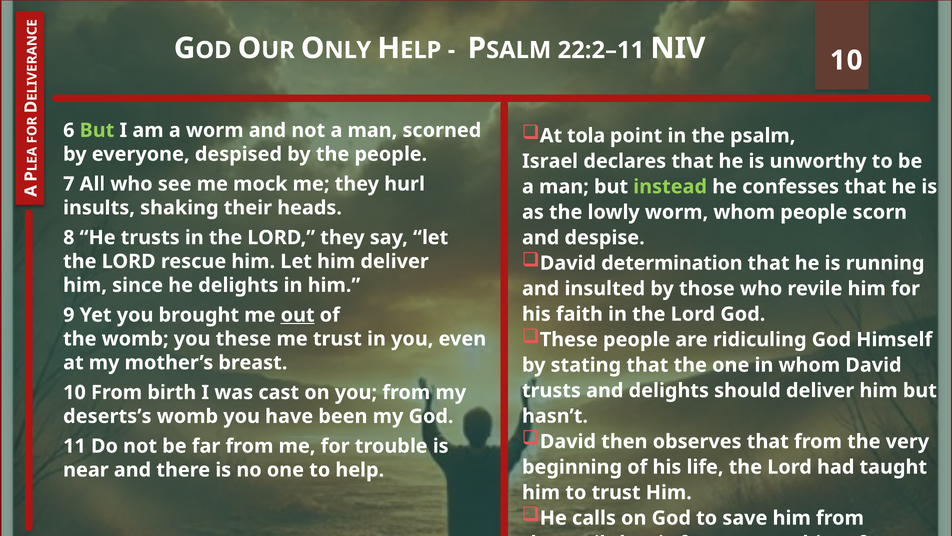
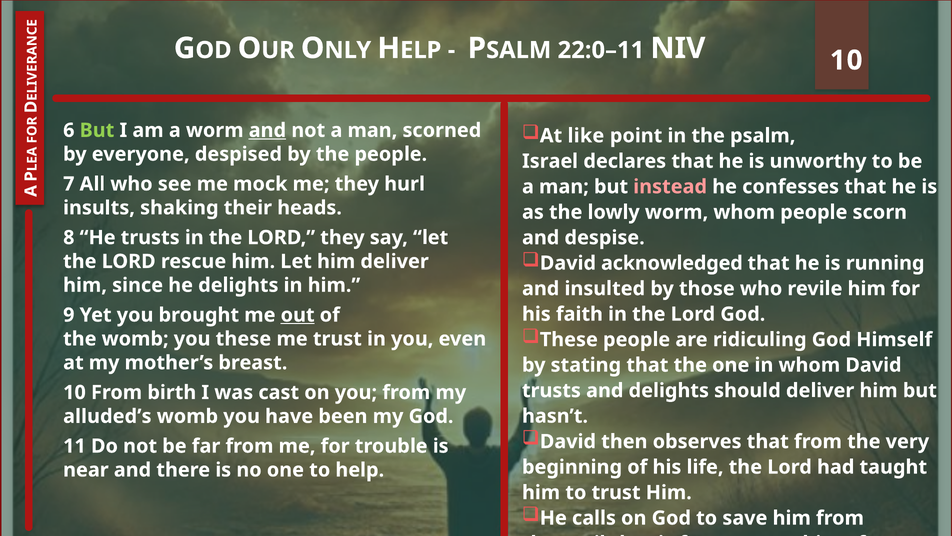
22:2–11: 22:2–11 -> 22:0–11 (601, 50)
tola: tola -> like (586, 136)
and underline: none -> present (267, 130)
instead colour: light green -> pink (670, 187)
determination: determination -> acknowledged (672, 263)
deserts’s: deserts’s -> alluded’s (107, 416)
